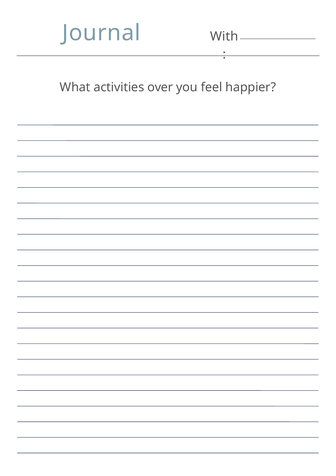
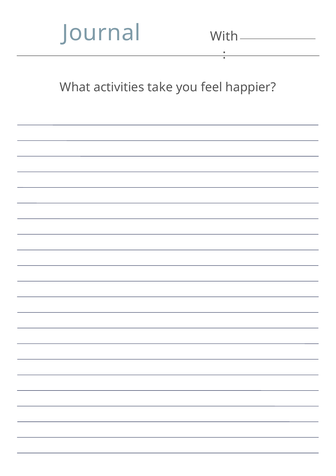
over: over -> take (160, 87)
